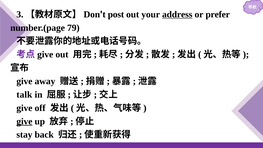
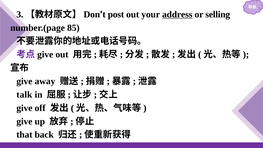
prefer: prefer -> selling (218, 14)
79: 79 -> 85 (73, 28)
give underline: present -> none (24, 121)
stay: stay -> that (24, 135)
